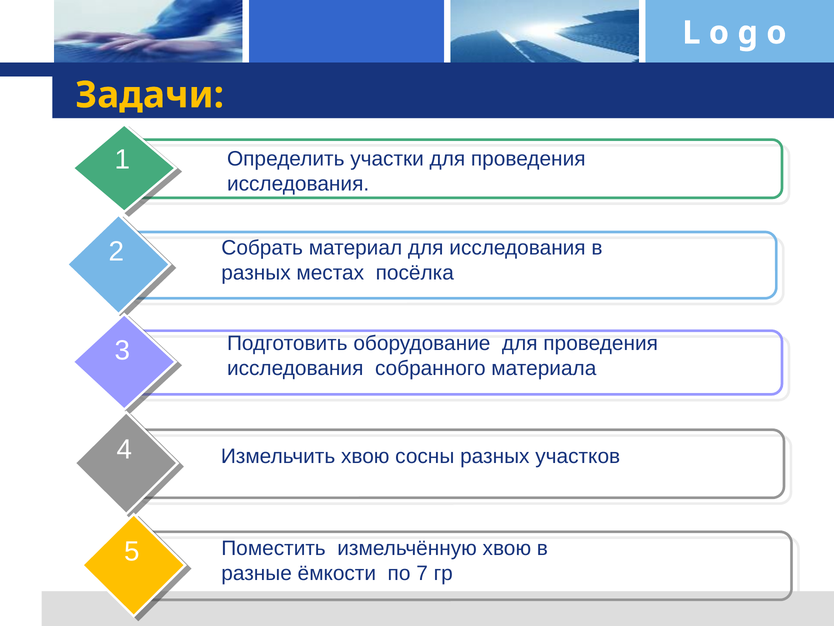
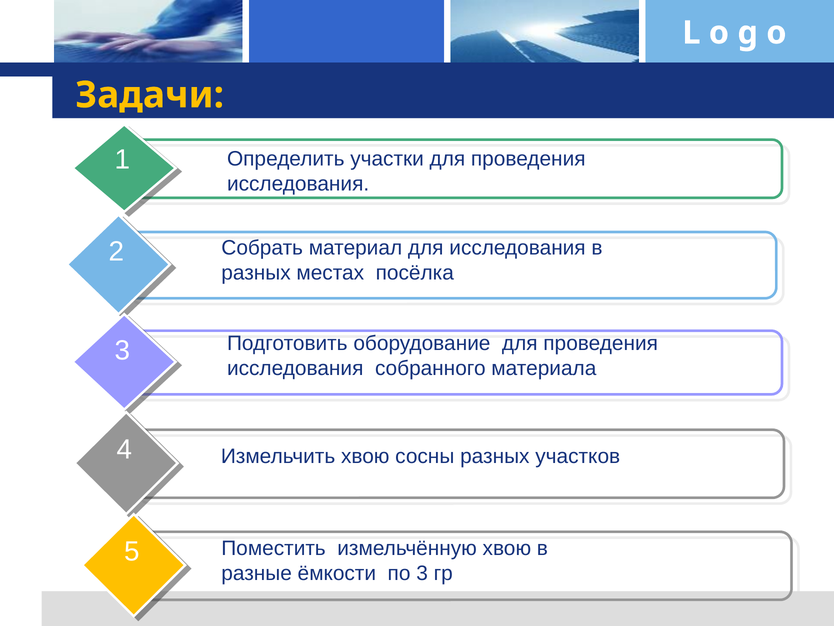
по 7: 7 -> 3 (422, 573)
